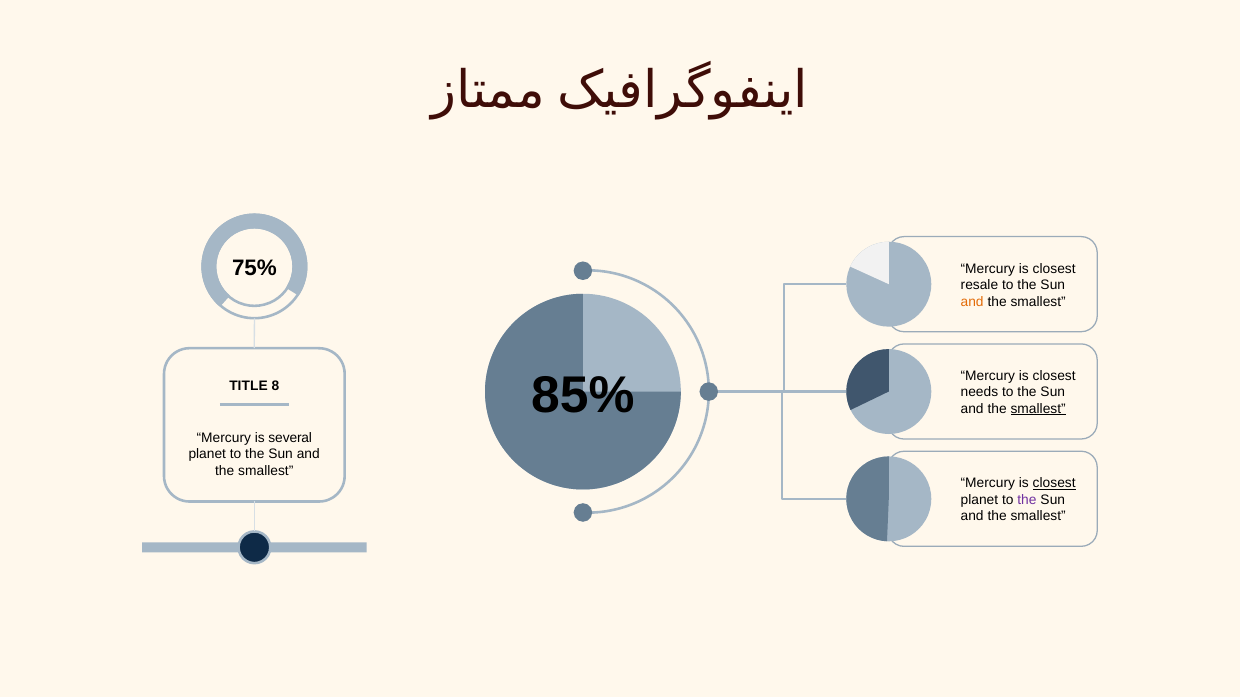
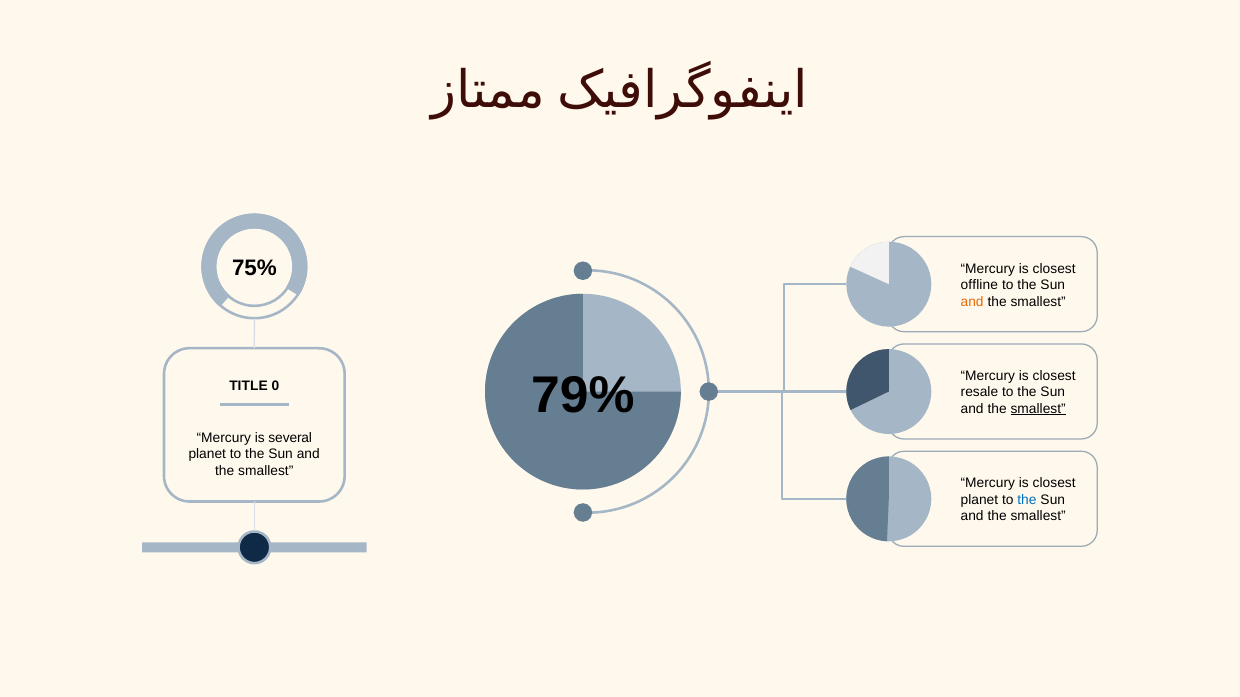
resale: resale -> offline (979, 285)
85%: 85% -> 79% (583, 395)
8: 8 -> 0 (275, 387)
needs: needs -> resale (979, 393)
closest underline: present -> none (1054, 484)
the colour: purple -> blue (1027, 500)
